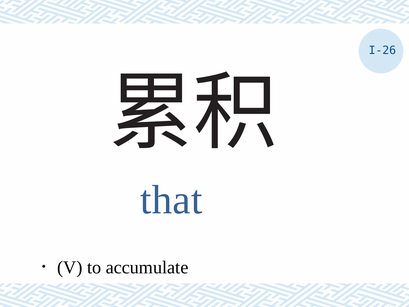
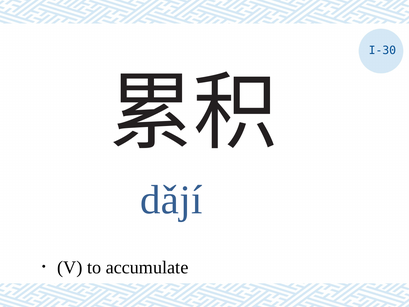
I-26: I-26 -> I-30 (382, 51)
that: that -> dǎjí (171, 200)
